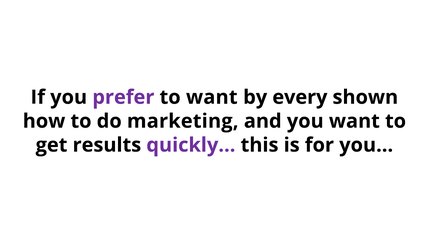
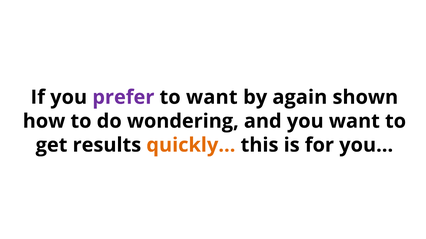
every: every -> again (300, 97)
marketing: marketing -> wondering (183, 121)
quickly… colour: purple -> orange (191, 145)
